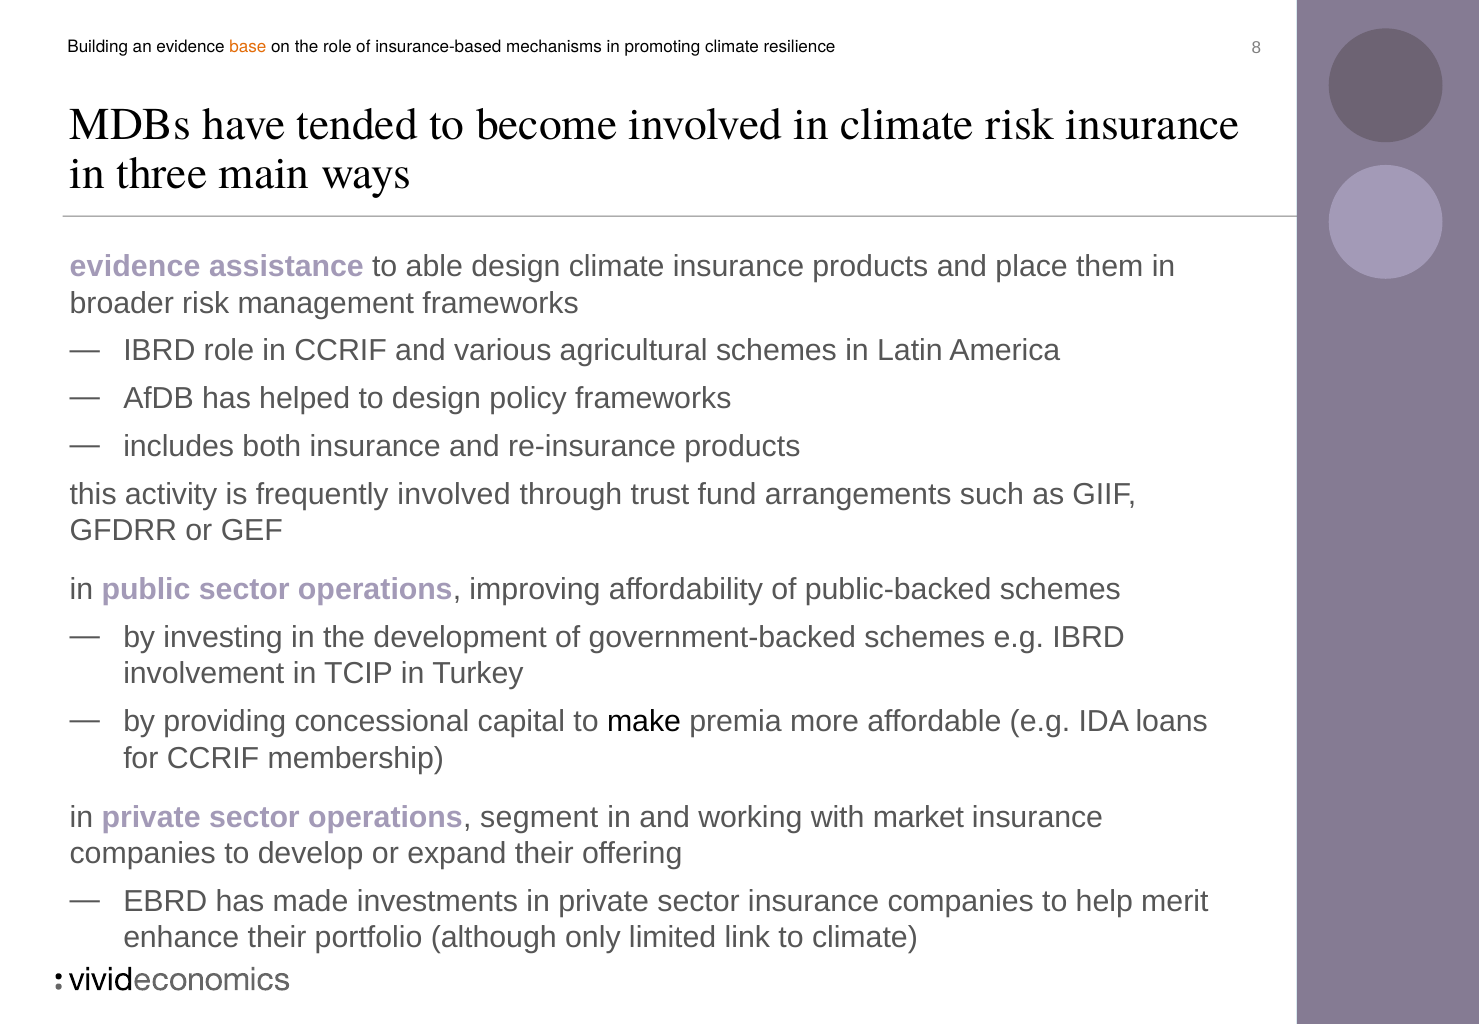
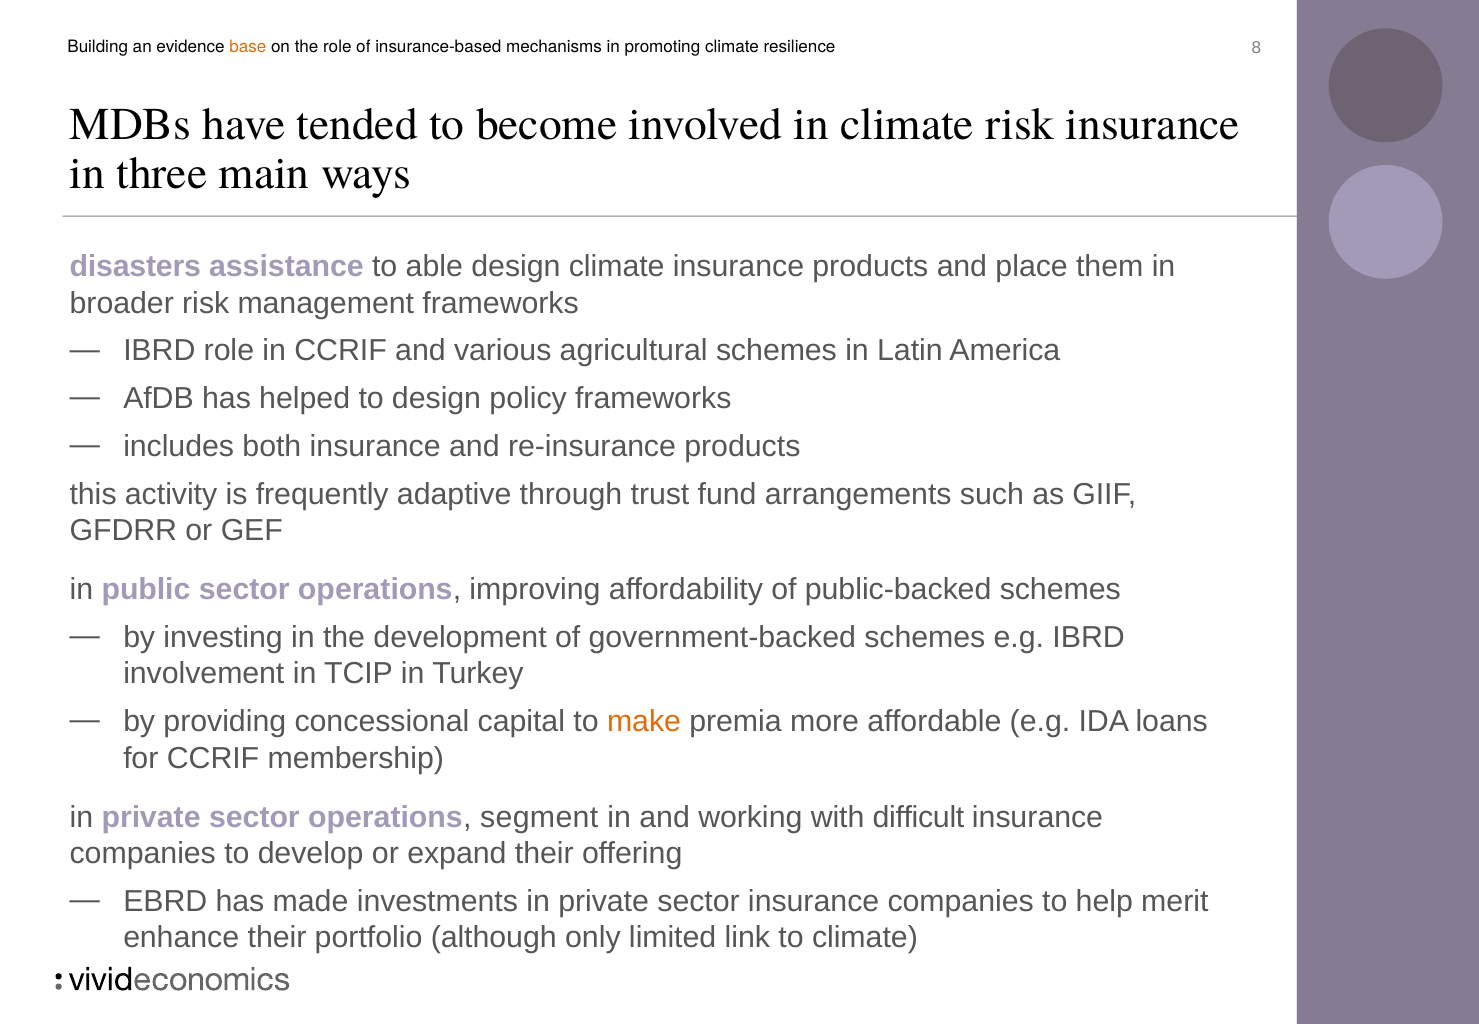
evidence: evidence -> disasters (135, 267)
frequently involved: involved -> adaptive (454, 494)
make colour: black -> orange (644, 722)
market: market -> difficult (918, 817)
